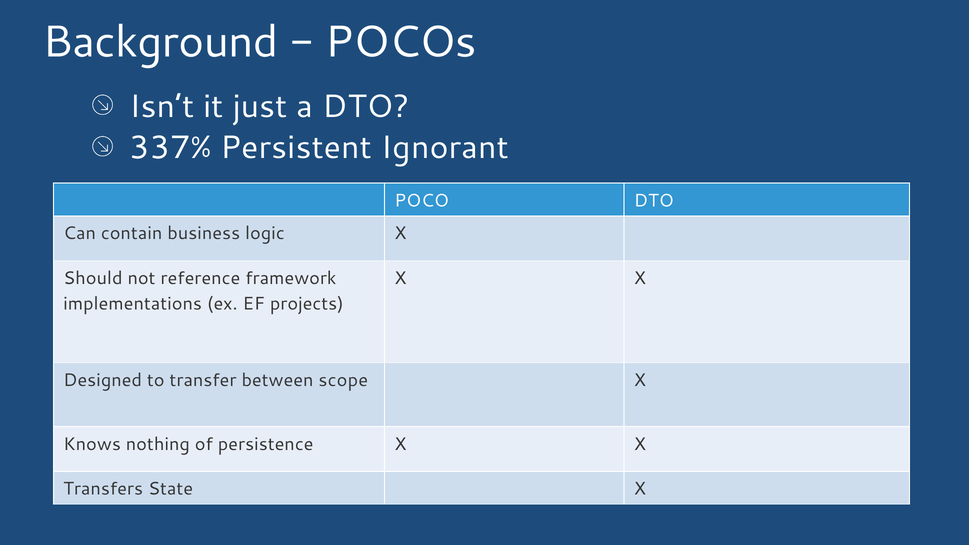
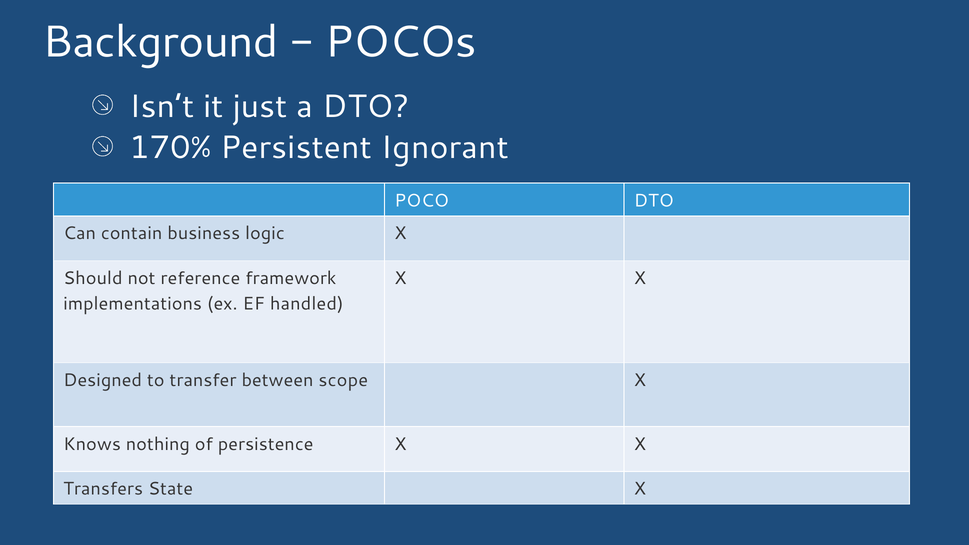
337%: 337% -> 170% (170, 148)
projects: projects -> handled (307, 304)
